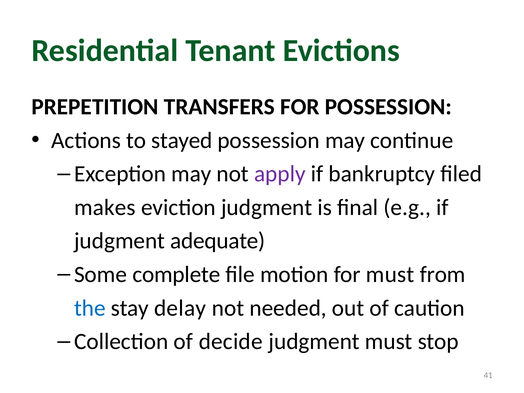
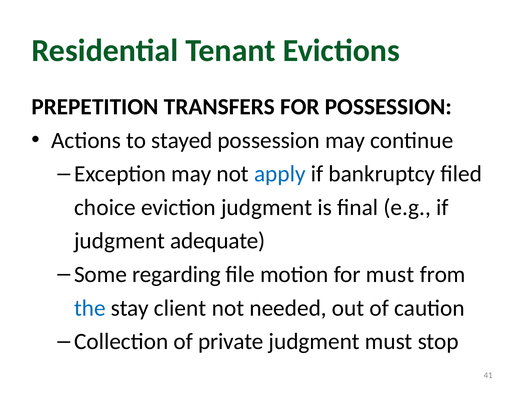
apply colour: purple -> blue (280, 174)
makes: makes -> choice (105, 207)
complete: complete -> regarding (176, 275)
delay: delay -> client (180, 308)
decide: decide -> private (231, 342)
